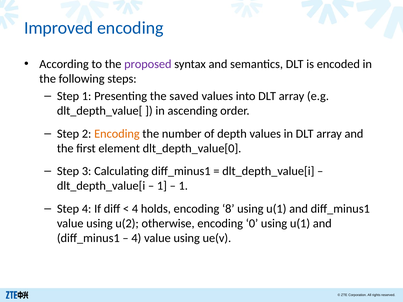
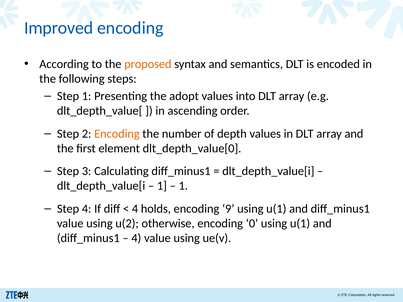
proposed colour: purple -> orange (148, 64)
saved: saved -> adopt (184, 96)
8: 8 -> 9 (228, 209)
